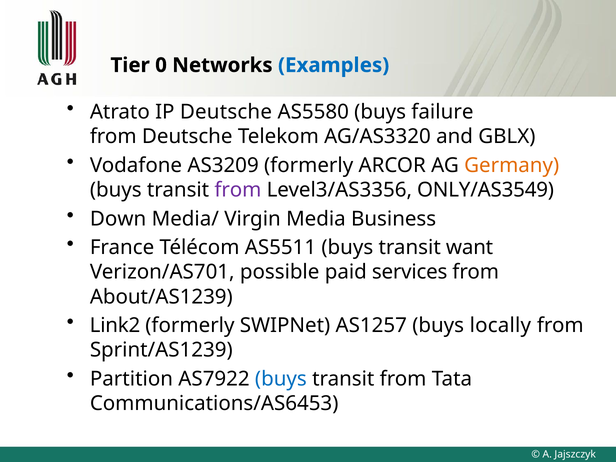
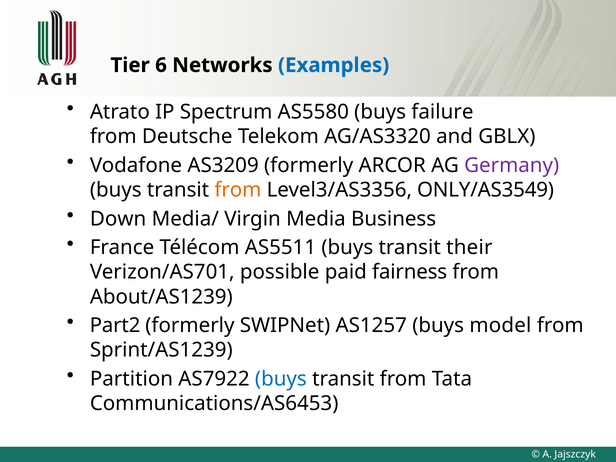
0: 0 -> 6 (161, 65)
IP Deutsche: Deutsche -> Spectrum (226, 112)
Germany colour: orange -> purple (512, 165)
from colour: purple -> orange (238, 190)
want: want -> their (469, 248)
services: services -> fairness (410, 272)
Link2: Link2 -> Part2 (115, 326)
locally: locally -> model (500, 326)
